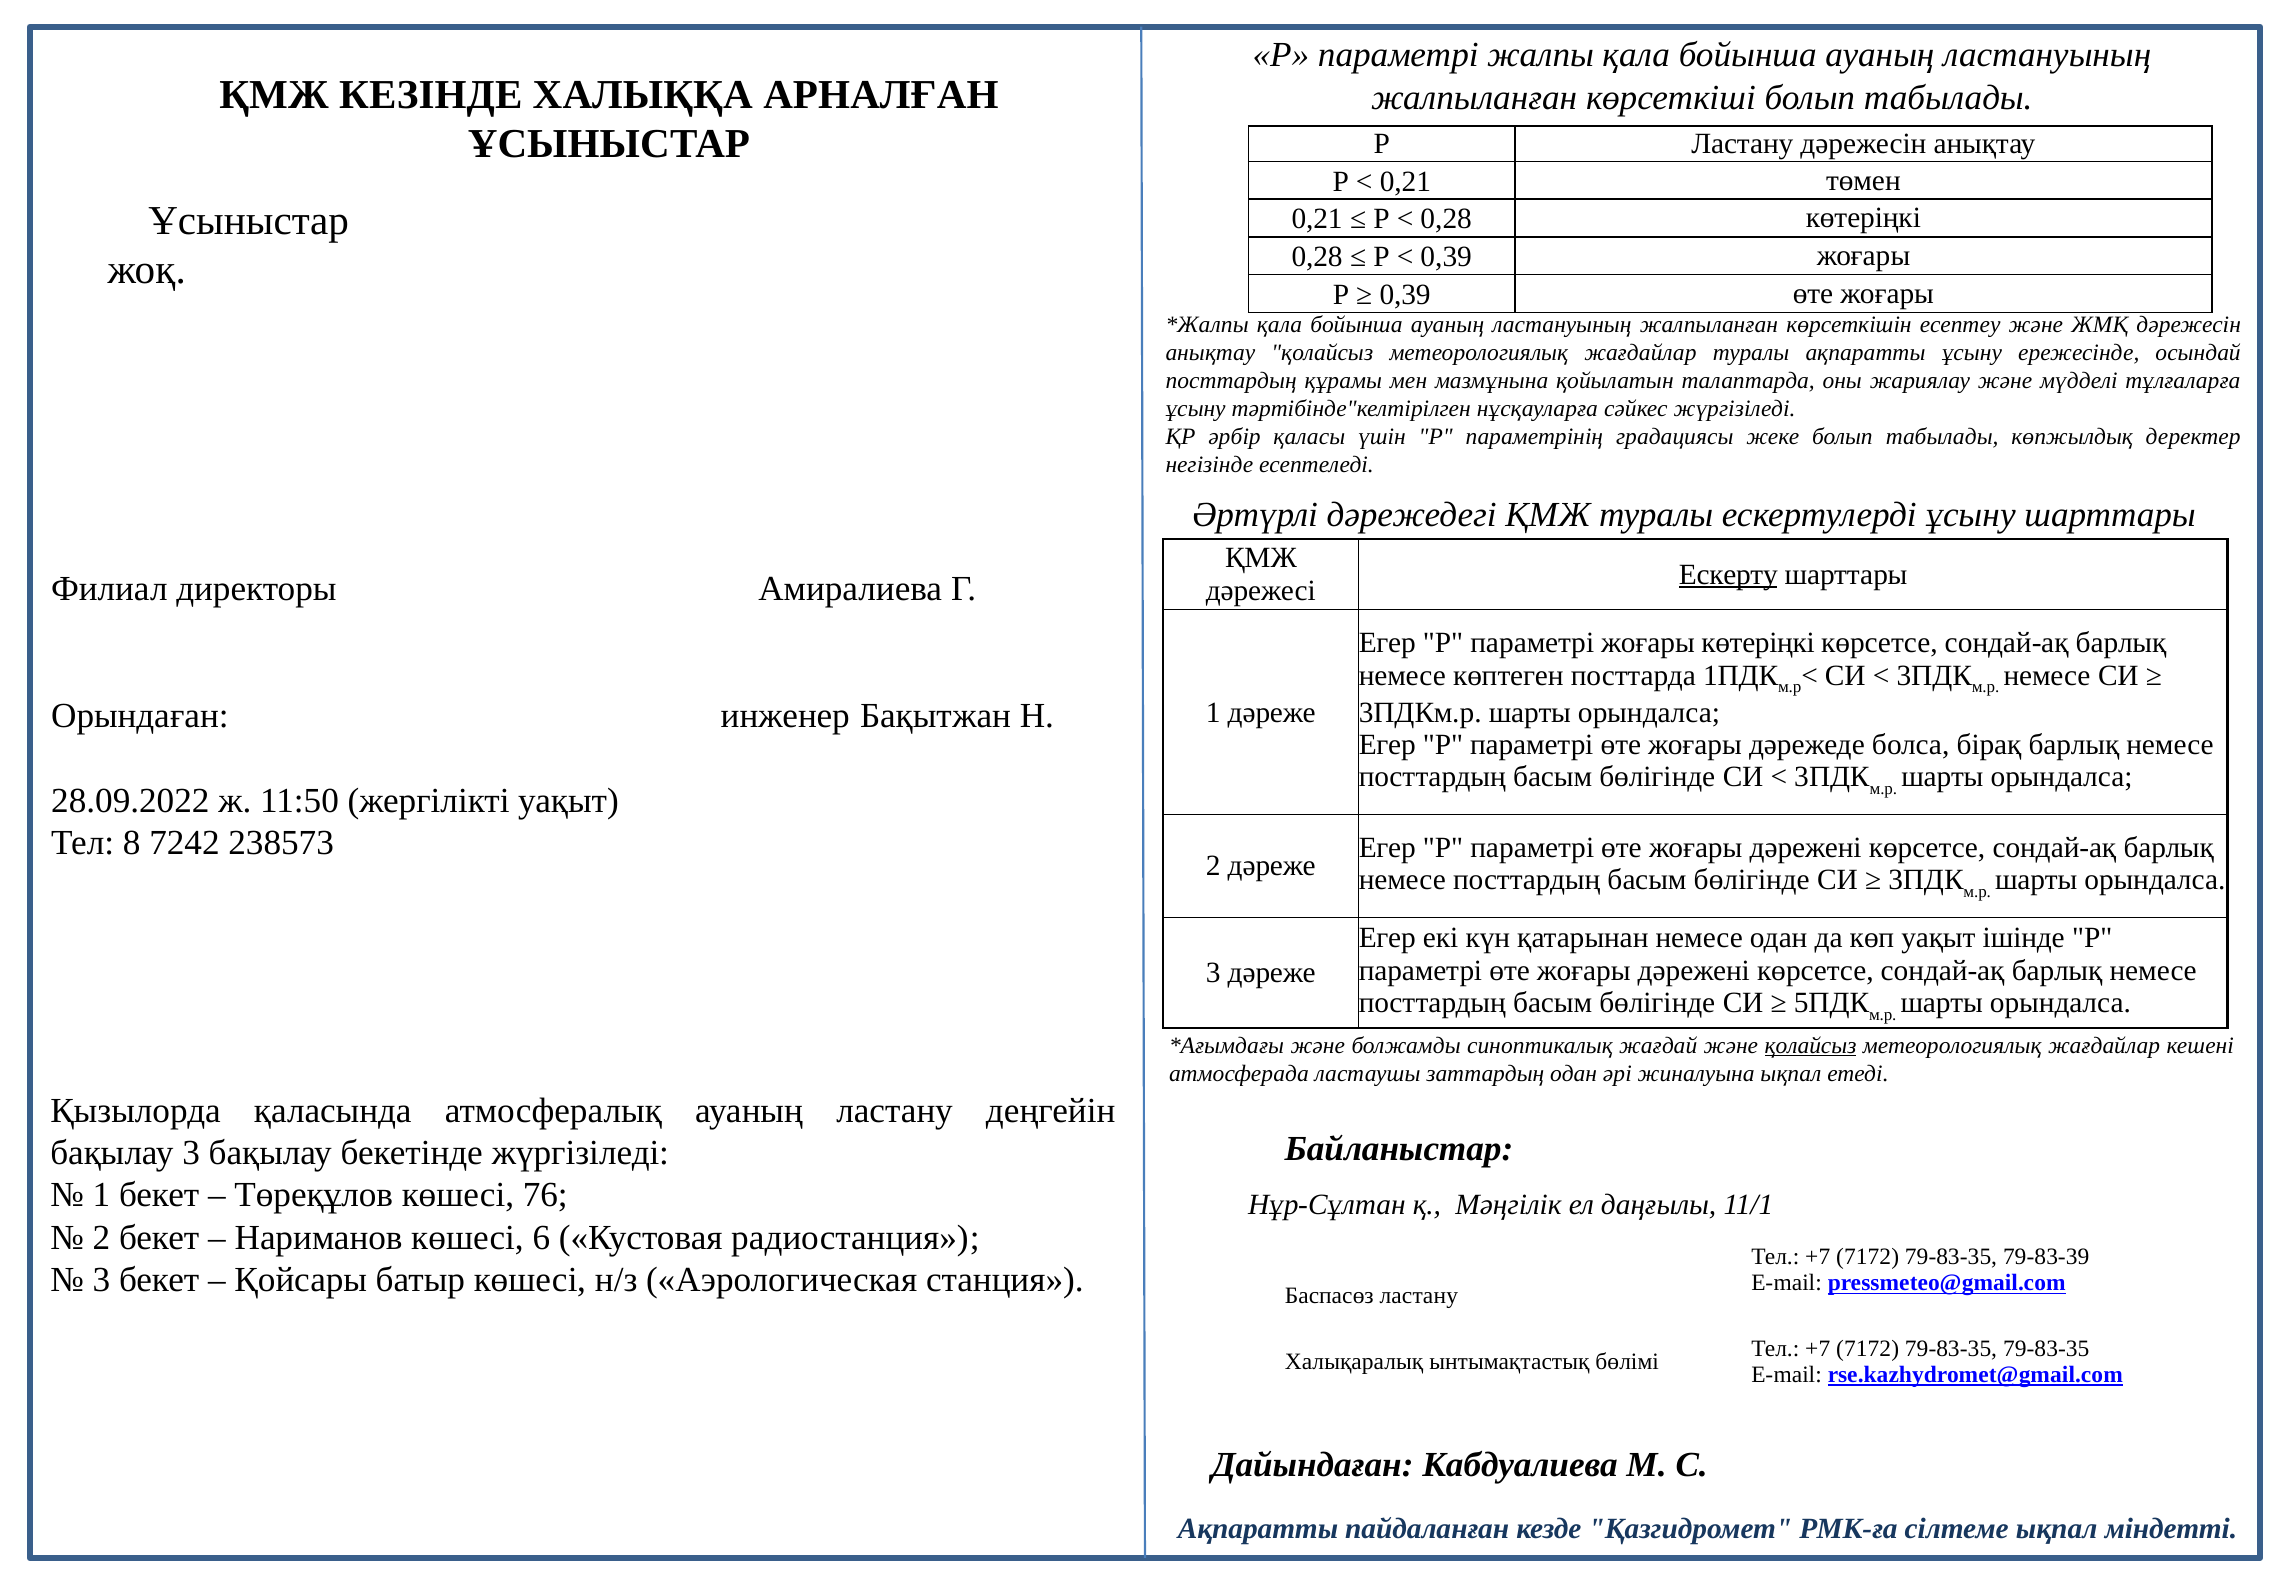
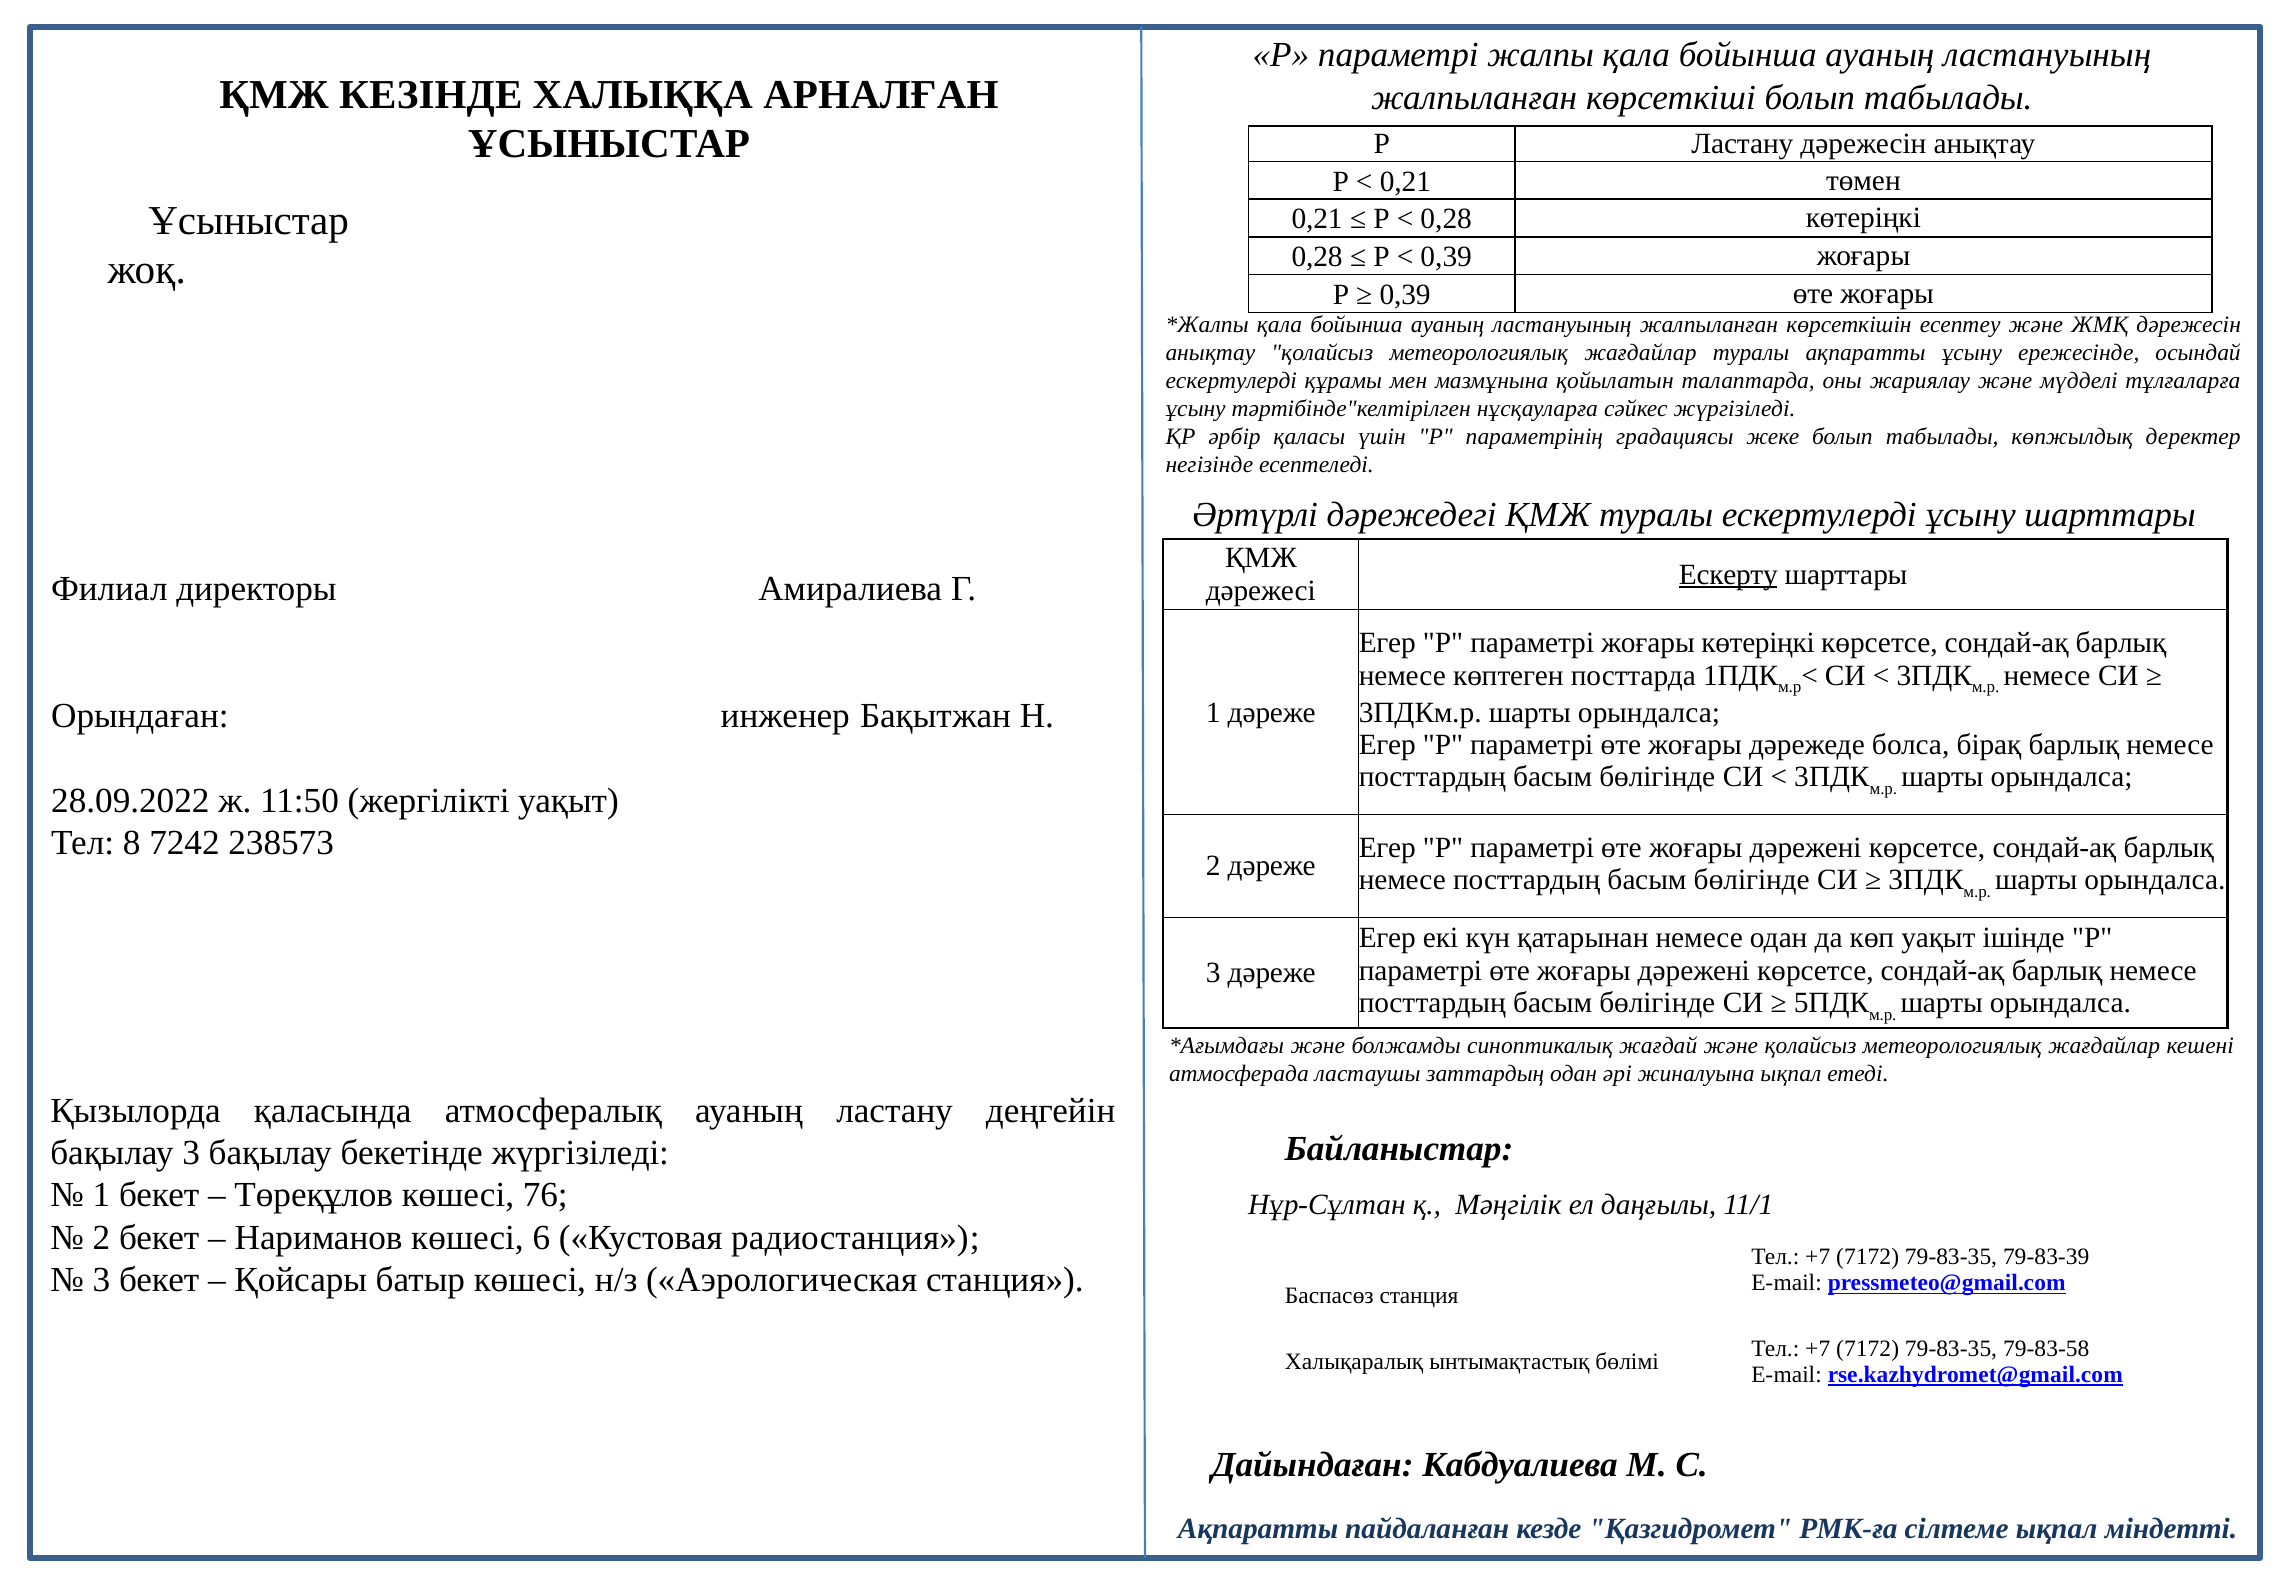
посттардың: посттардың -> ескертулерді (1231, 381)
қолайсыз underline: present -> none (1811, 1046)
Баспасөз ластану: ластану -> станция (1419, 1296)
79-83-35 79-83-35: 79-83-35 -> 79-83-58 (2046, 1349)
